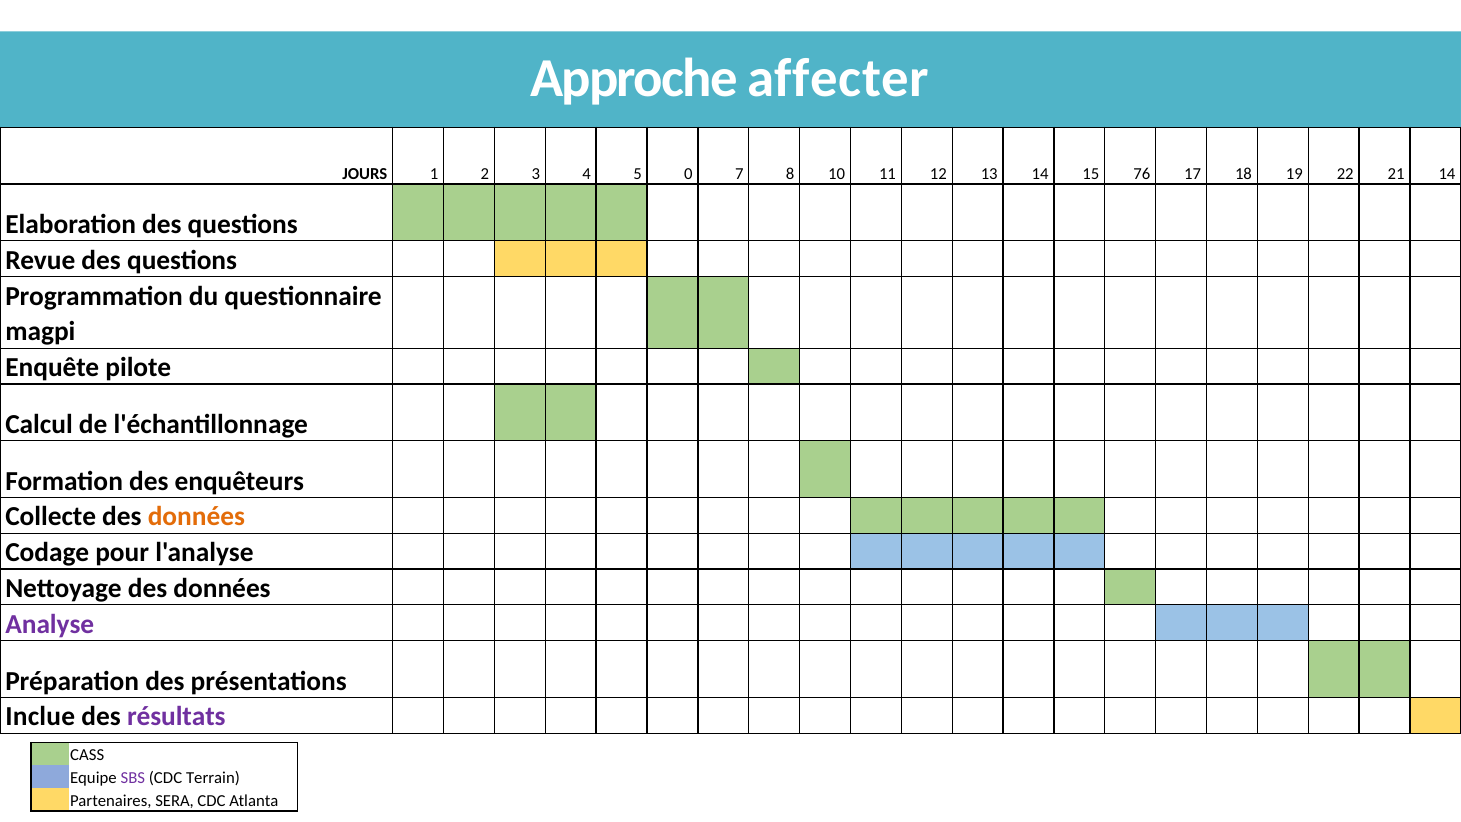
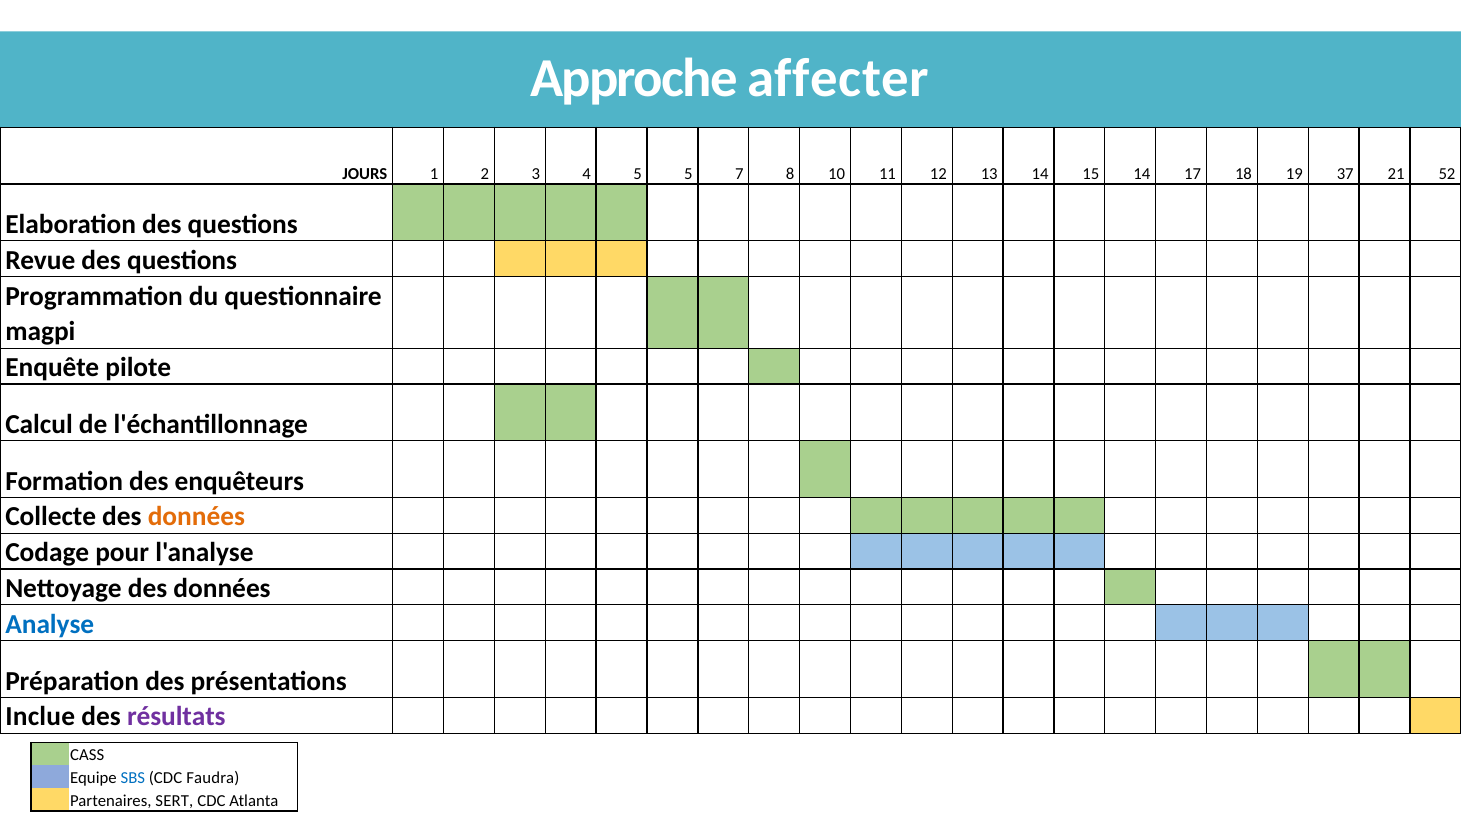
5 0: 0 -> 5 (688, 174)
15 76: 76 -> 14 (1142, 174)
22: 22 -> 37 (1345, 174)
21 14: 14 -> 52 (1447, 174)
Analyse colour: purple -> blue (50, 624)
SBS colour: purple -> blue (133, 778)
Terrain: Terrain -> Faudra (213, 778)
SERA: SERA -> SERT (174, 801)
